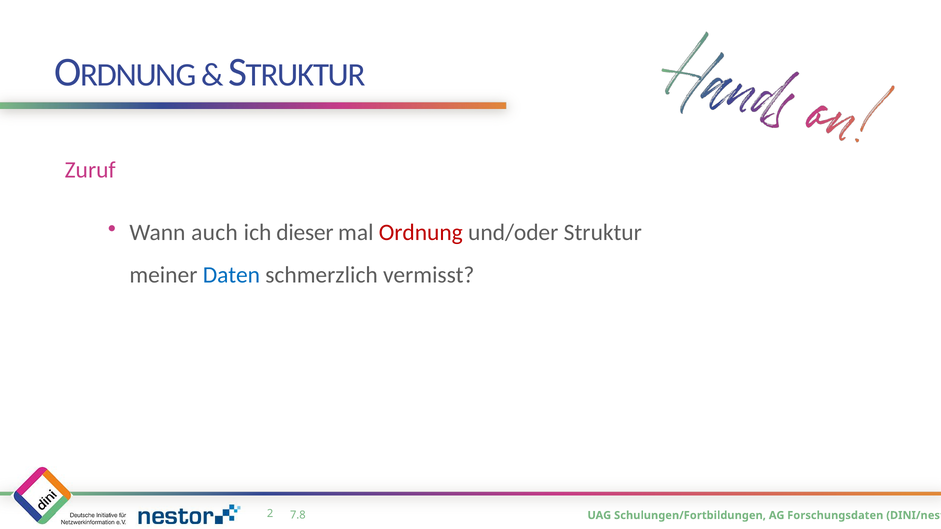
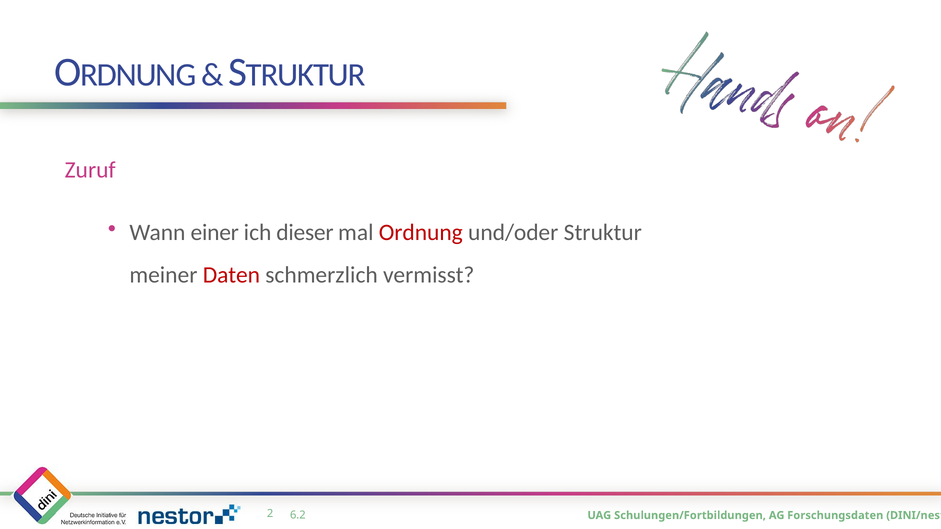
auch: auch -> einer (215, 233)
Daten colour: blue -> red (231, 275)
7.8: 7.8 -> 6.2 (298, 515)
